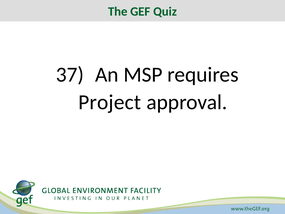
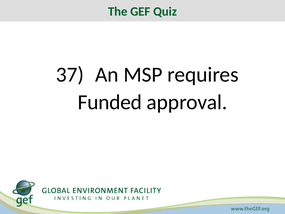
Project: Project -> Funded (110, 102)
